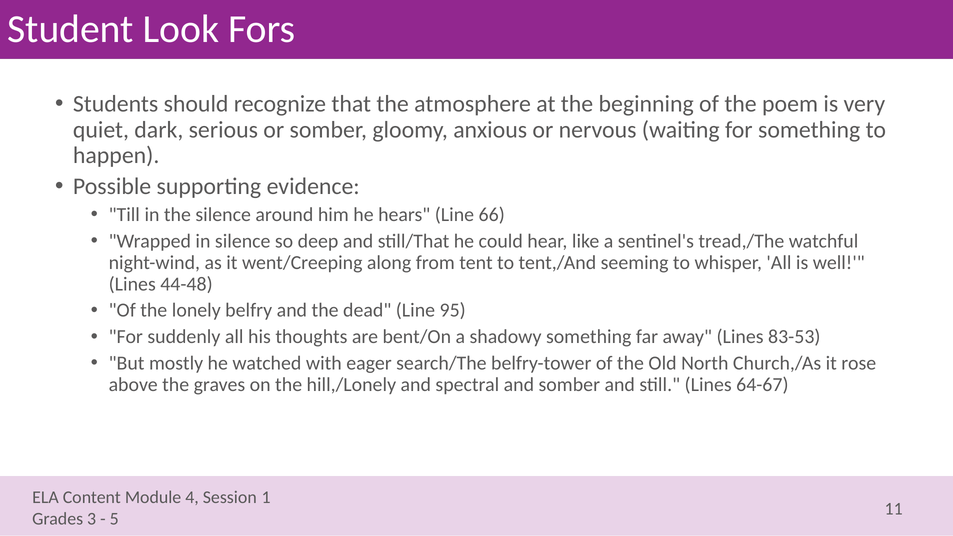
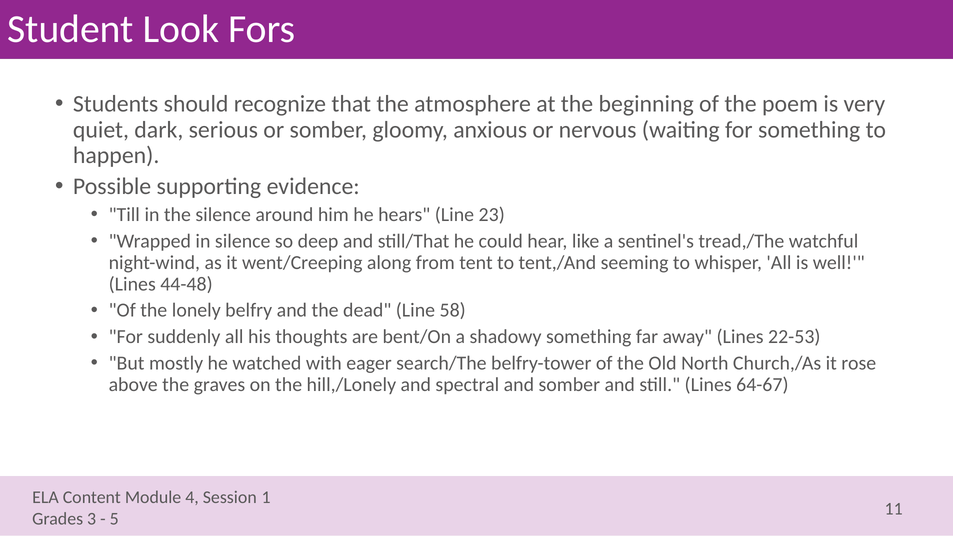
66: 66 -> 23 (492, 215)
95: 95 -> 58 (453, 310)
83-53: 83-53 -> 22-53 (794, 337)
